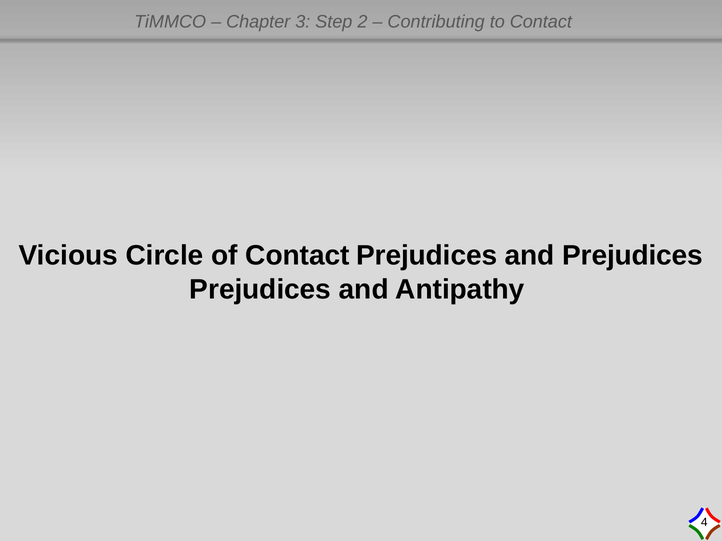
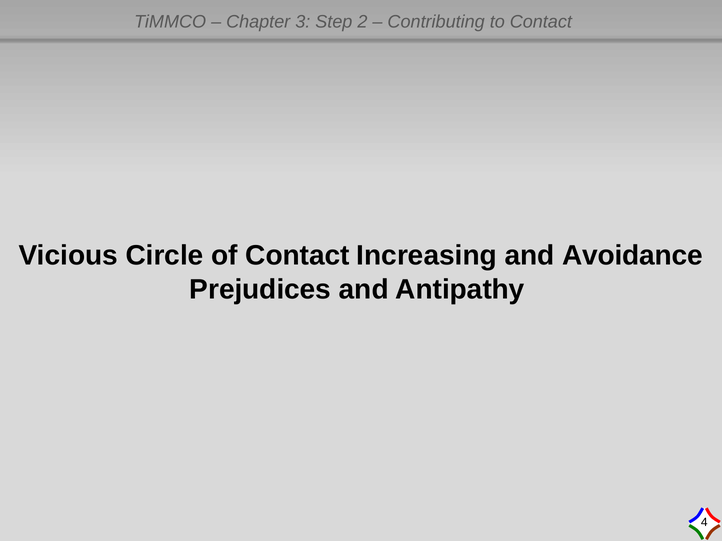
Contact Prejudices: Prejudices -> Increasing (427, 256)
and Prejudices: Prejudices -> Avoidance (633, 256)
